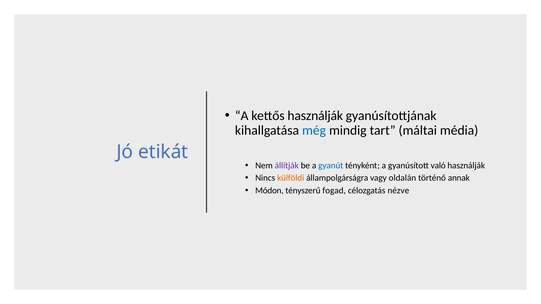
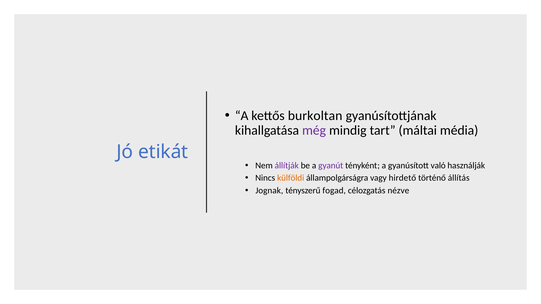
kettős használják: használják -> burkoltan (315, 116)
még colour: blue -> purple (314, 130)
gyanút colour: blue -> purple (331, 166)
oldalán: oldalán -> hirdető (402, 178)
annak: annak -> állítás (459, 178)
Módon: Módon -> Jognak (269, 191)
